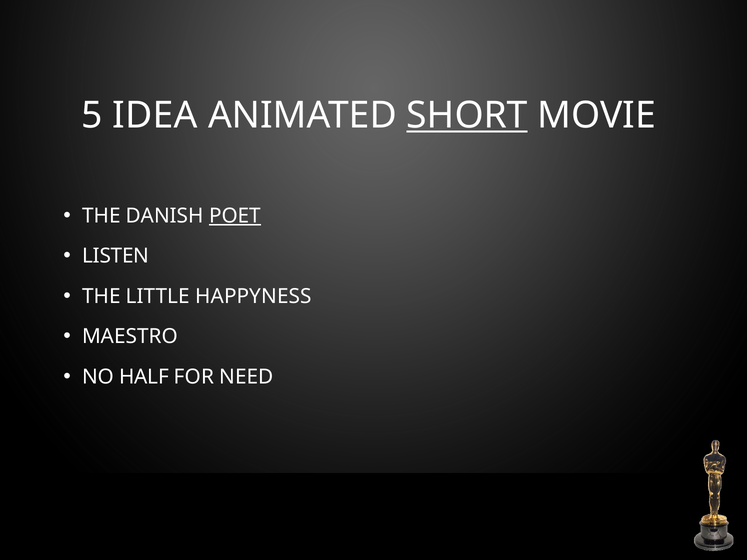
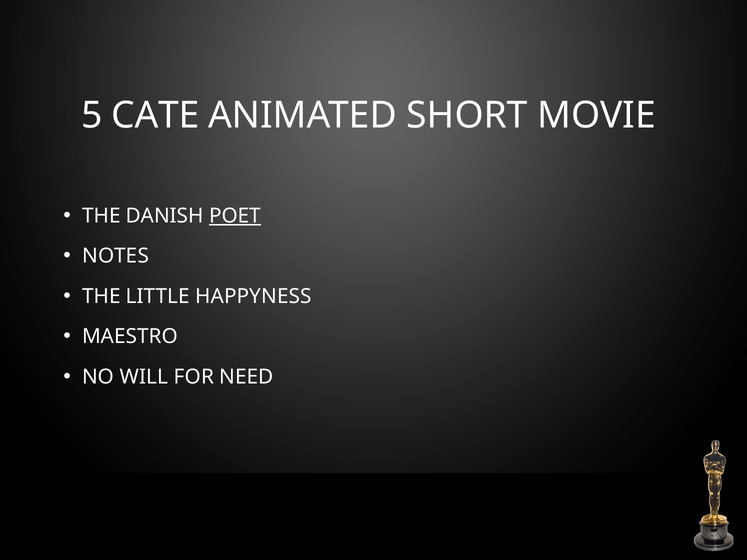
IDEA: IDEA -> CATE (155, 115)
SHORT underline: present -> none (467, 115)
LISTEN: LISTEN -> NOTES (116, 256)
HALF: HALF -> WILL (144, 377)
